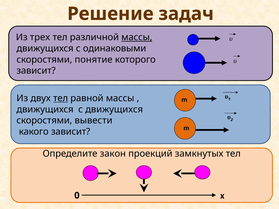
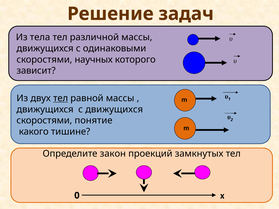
трех: трех -> тела (40, 37)
массы underline: present -> none (137, 37)
понятие: понятие -> научных (94, 60)
вывести: вывести -> понятие (94, 121)
какого зависит: зависит -> тишине (71, 132)
